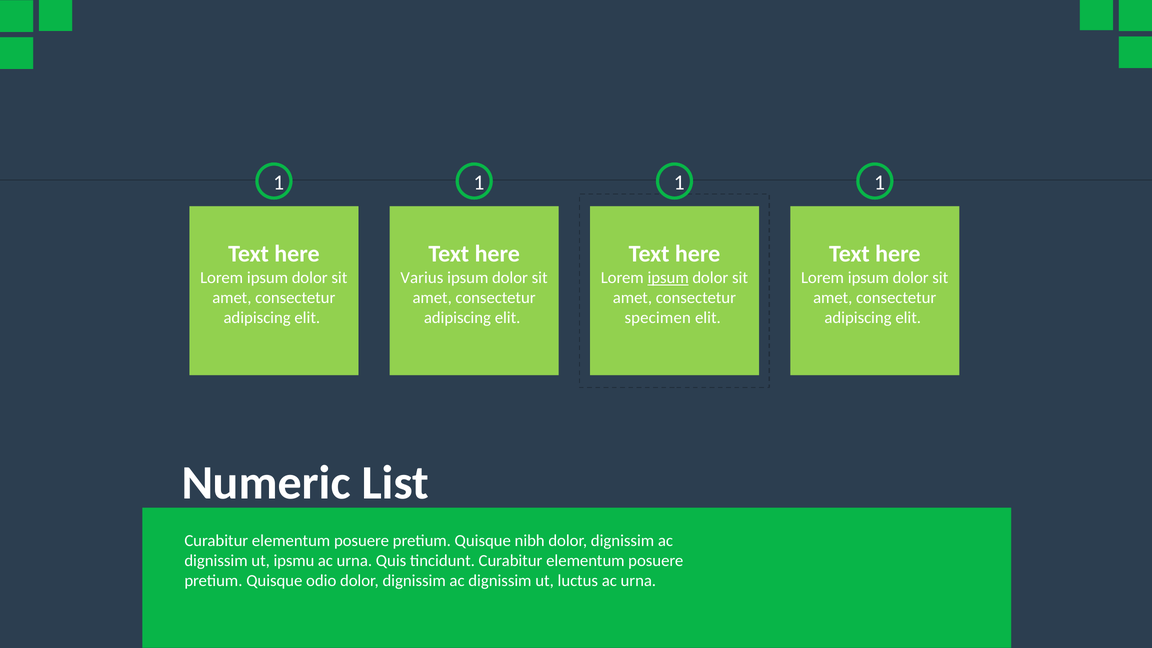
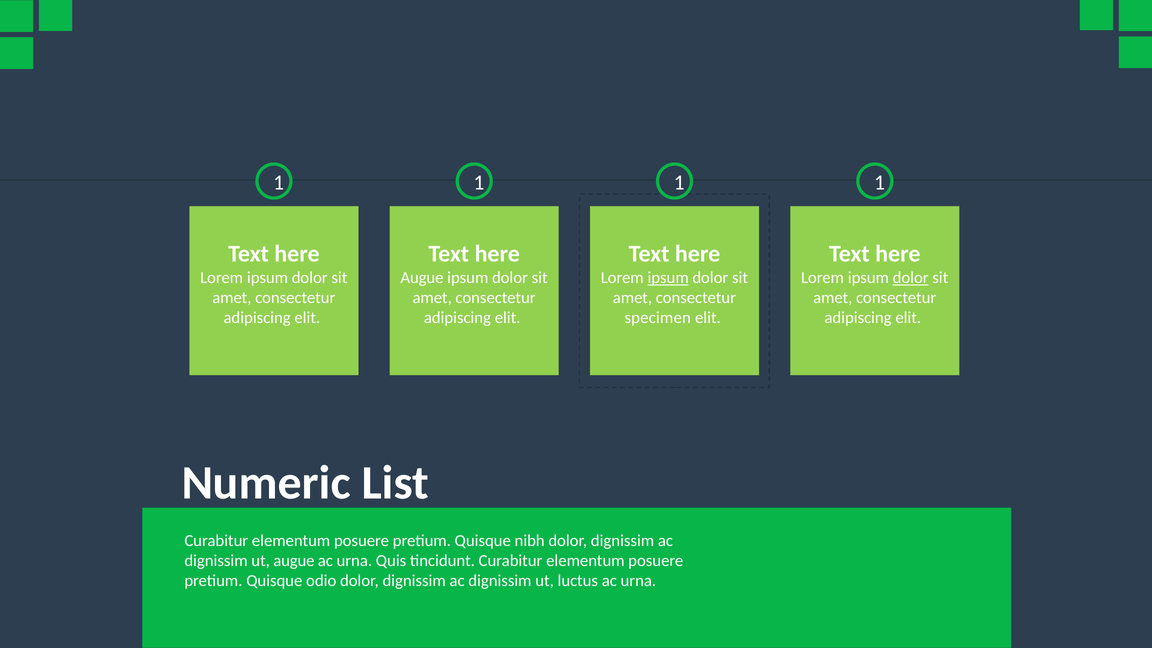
Varius: Varius -> Augue (422, 278)
dolor underline: none -> present (911, 278)
ut ipsmu: ipsmu -> augue (294, 561)
